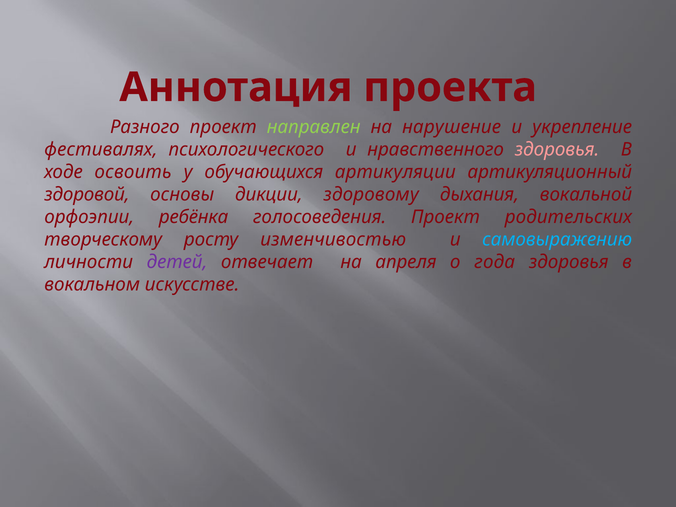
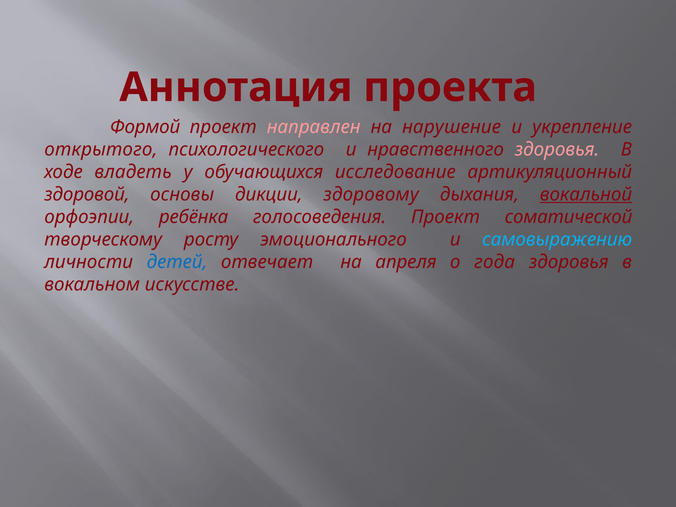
Разного: Разного -> Формой (145, 127)
направлен colour: light green -> pink (314, 127)
фестивалях: фестивалях -> открытого (101, 149)
освоить: освоить -> владеть (133, 172)
артикуляции: артикуляции -> исследование (395, 172)
вокальной underline: none -> present (586, 194)
родительских: родительских -> соматической (568, 217)
изменчивостью: изменчивостью -> эмоционального (333, 240)
детей colour: purple -> blue (177, 262)
